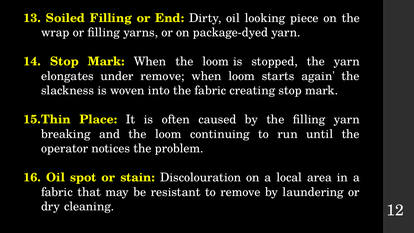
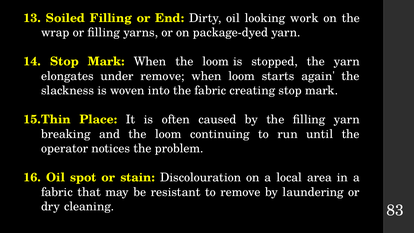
piece: piece -> work (304, 18)
12: 12 -> 83 (395, 210)
